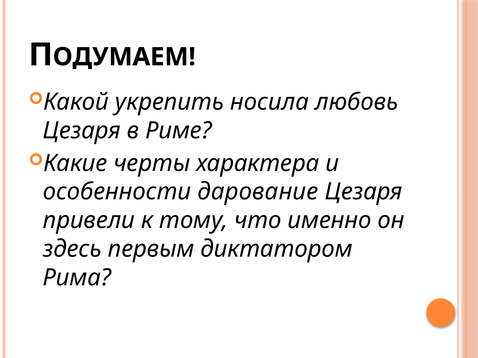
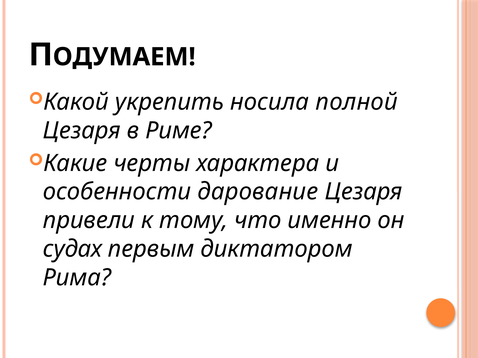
любовь: любовь -> полной (357, 102)
здесь: здесь -> судах (72, 249)
